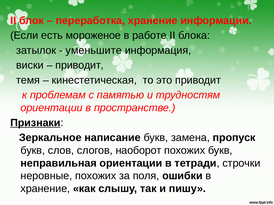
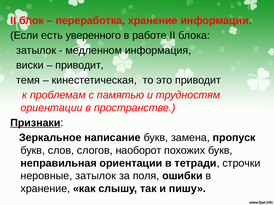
мороженое: мороженое -> уверенного (93, 36)
уменьшите: уменьшите -> медленном (94, 50)
неровные похожих: похожих -> затылок (96, 176)
